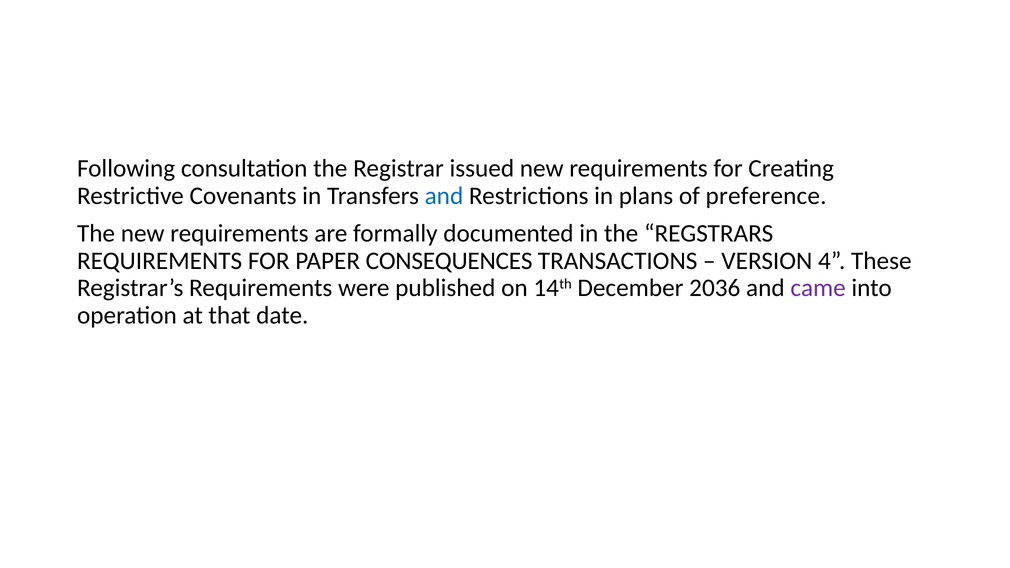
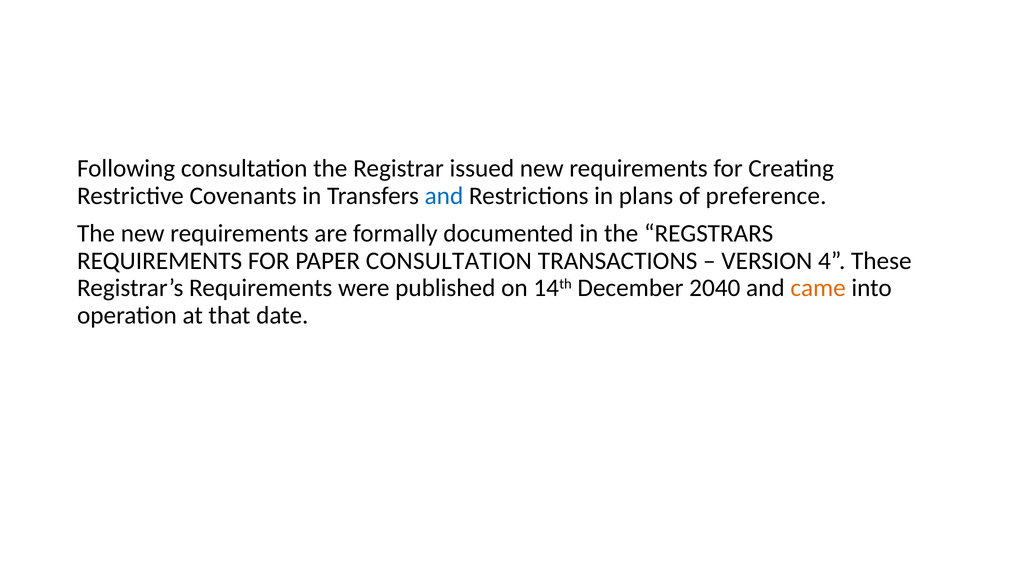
PAPER CONSEQUENCES: CONSEQUENCES -> CONSULTATION (449, 261)
2036: 2036 -> 2040 (715, 288)
came colour: purple -> orange (818, 288)
